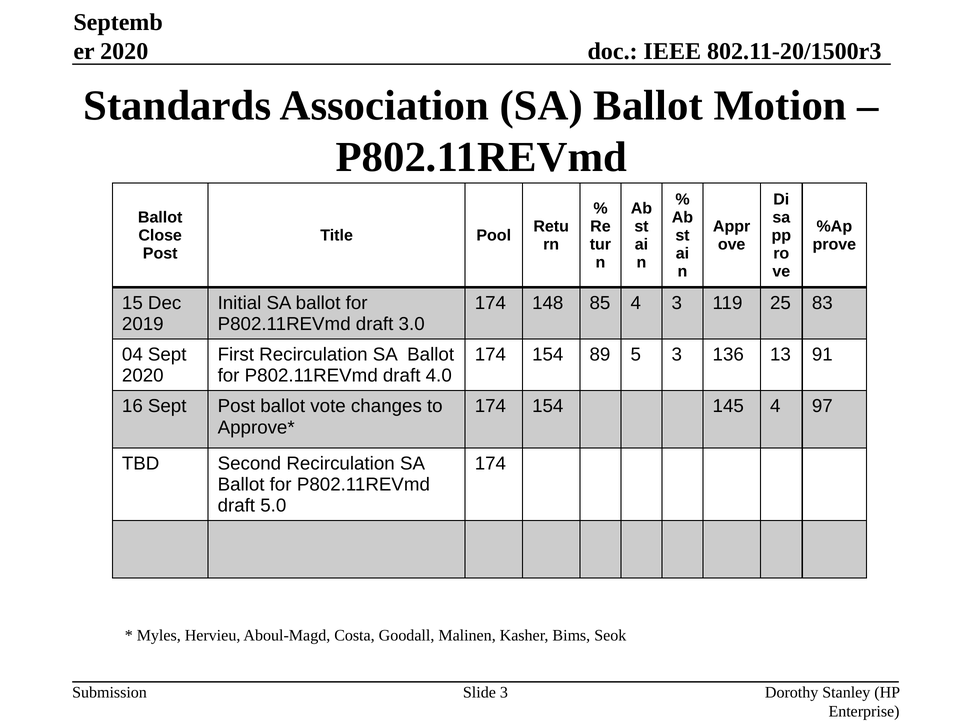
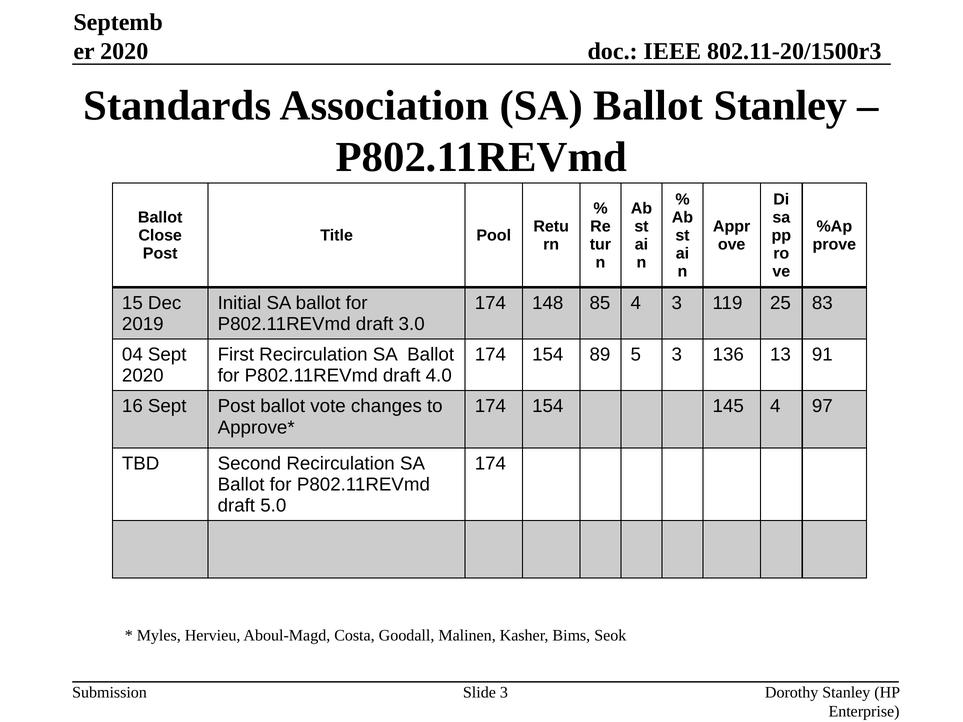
Ballot Motion: Motion -> Stanley (780, 106)
